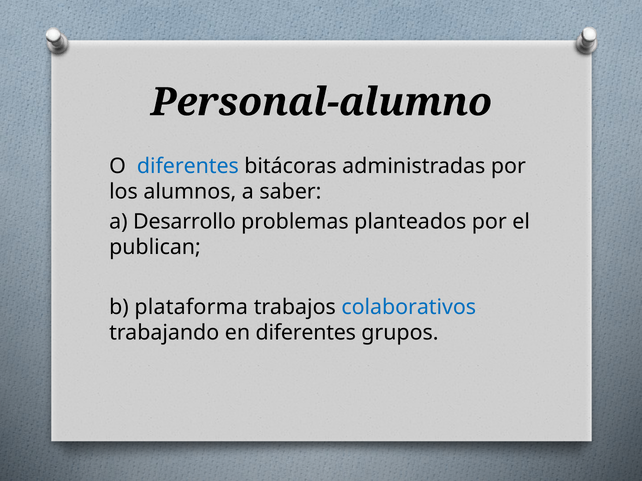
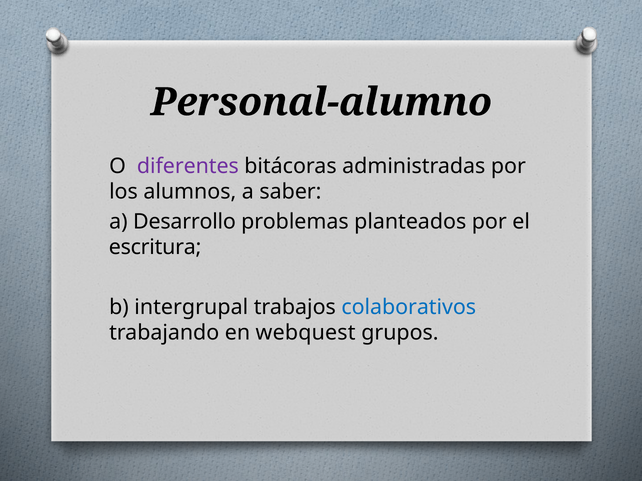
diferentes colour: blue -> purple (188, 166)
publican: publican -> escritura (155, 248)
plataforma: plataforma -> intergrupal (191, 308)
en diferentes: diferentes -> webquest (306, 333)
